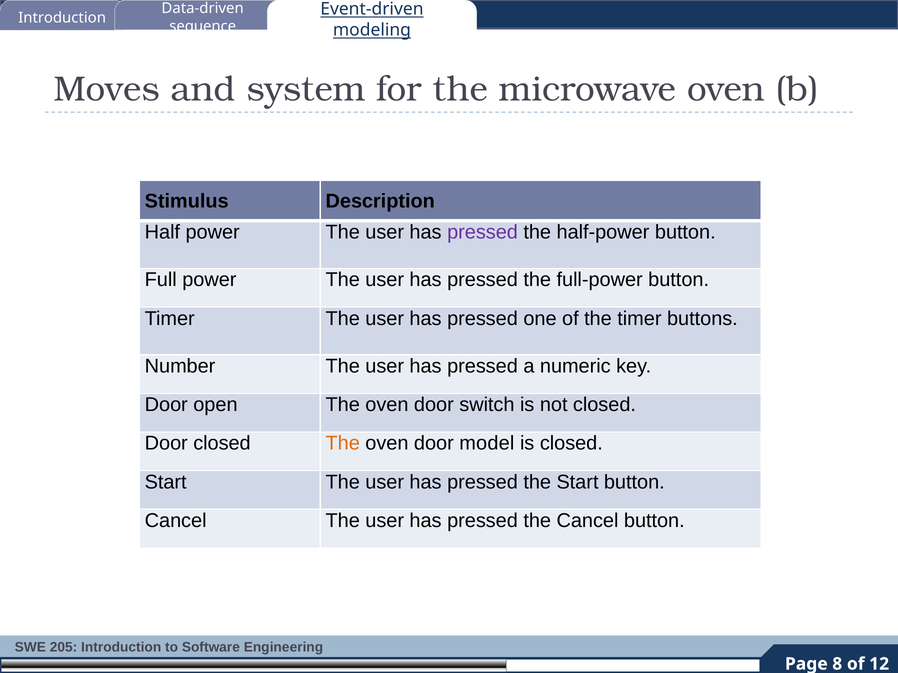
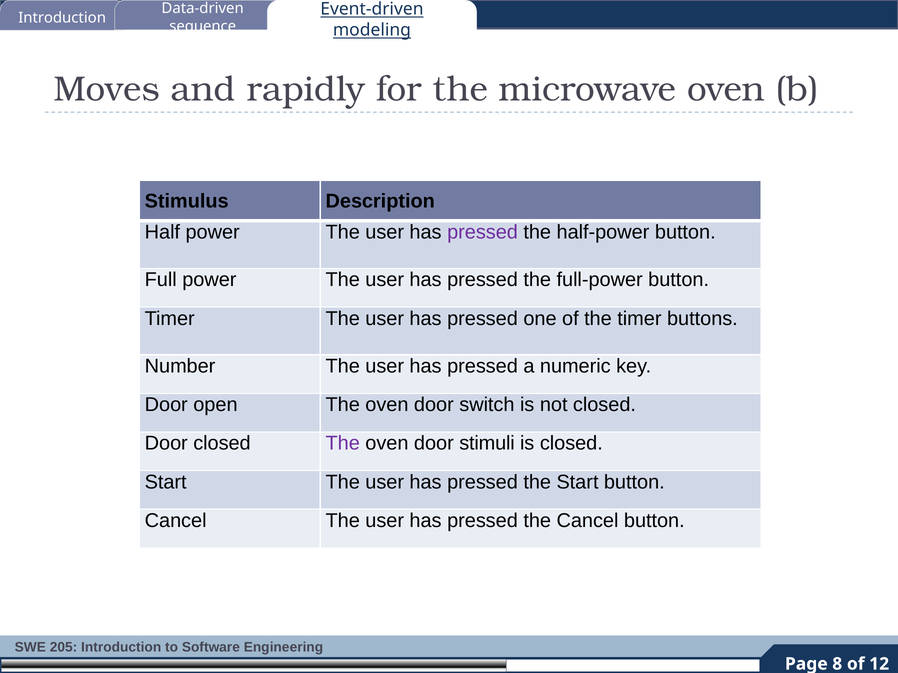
system: system -> rapidly (306, 89)
The colour: orange -> purple (343, 444)
model: model -> stimuli (487, 444)
